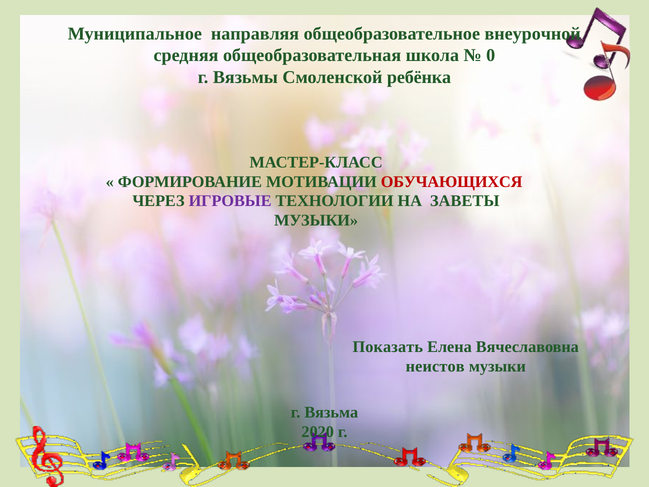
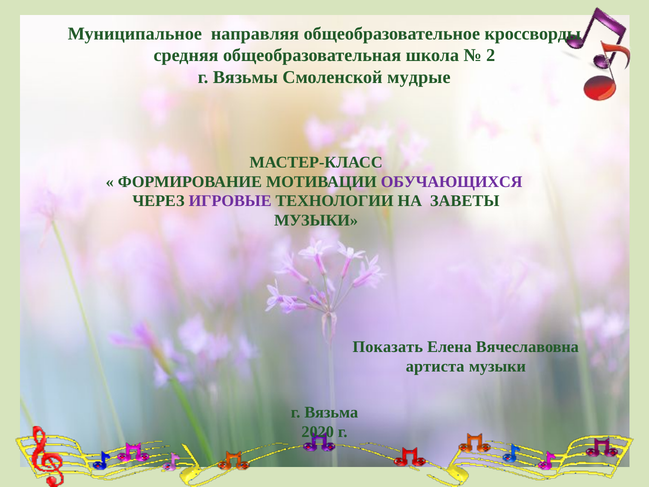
внеурочной: внеурочной -> кроссворды (533, 34)
0: 0 -> 2 (491, 55)
ребёнка: ребёнка -> мудрые (419, 77)
ОБУЧАЮЩИХСЯ colour: red -> purple (452, 182)
неистов: неистов -> артиста (435, 366)
